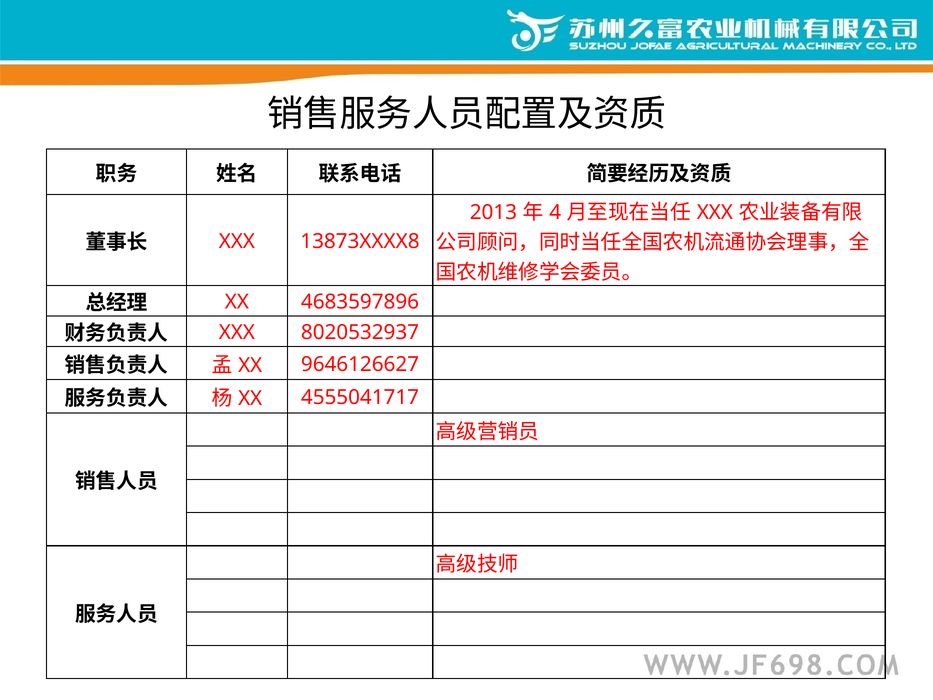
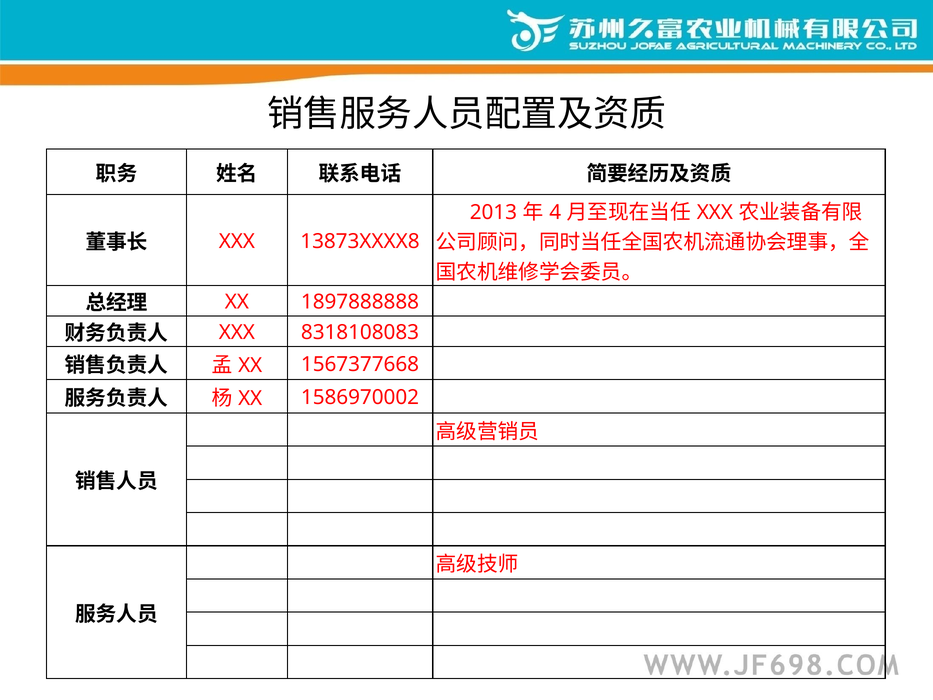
4683597896: 4683597896 -> 1897888888 (360, 302)
8020532937: 8020532937 -> 8318108083 (360, 332)
9646126627: 9646126627 -> 1567377668 (360, 364)
4555041717: 4555041717 -> 1586970002 (360, 397)
